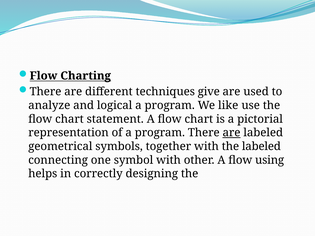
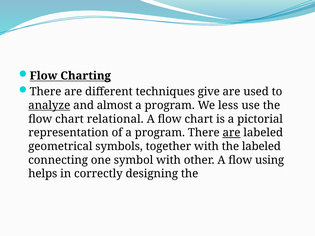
analyze underline: none -> present (49, 105)
logical: logical -> almost (115, 105)
like: like -> less (228, 105)
statement: statement -> relational (115, 119)
